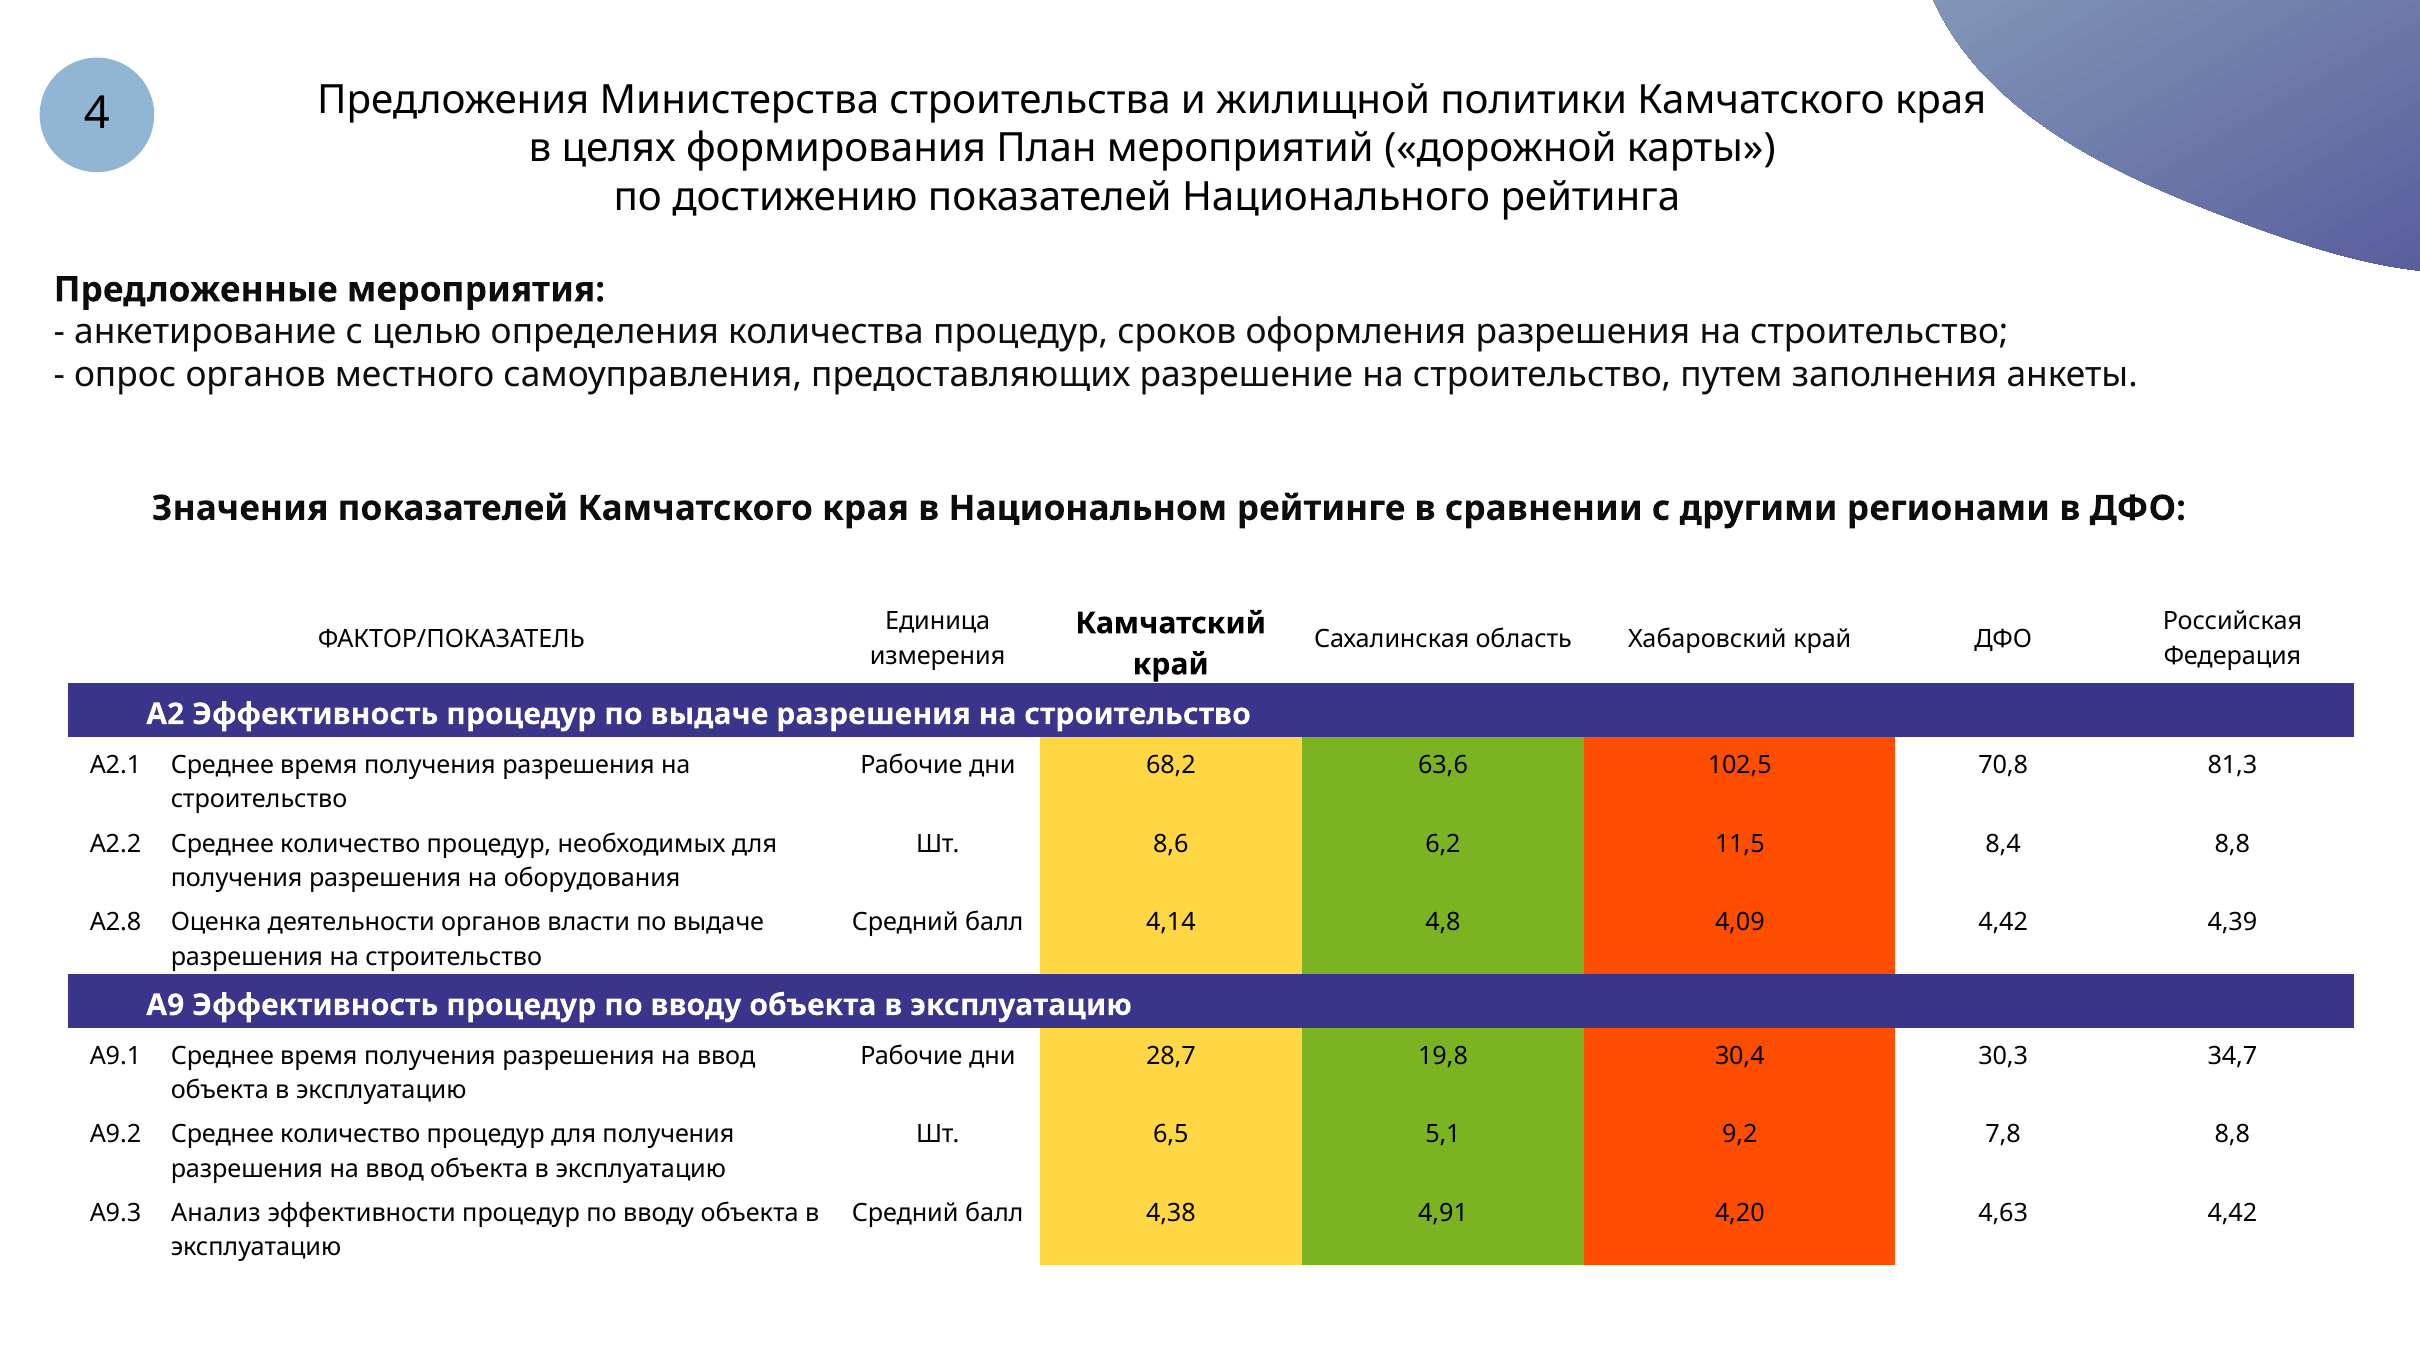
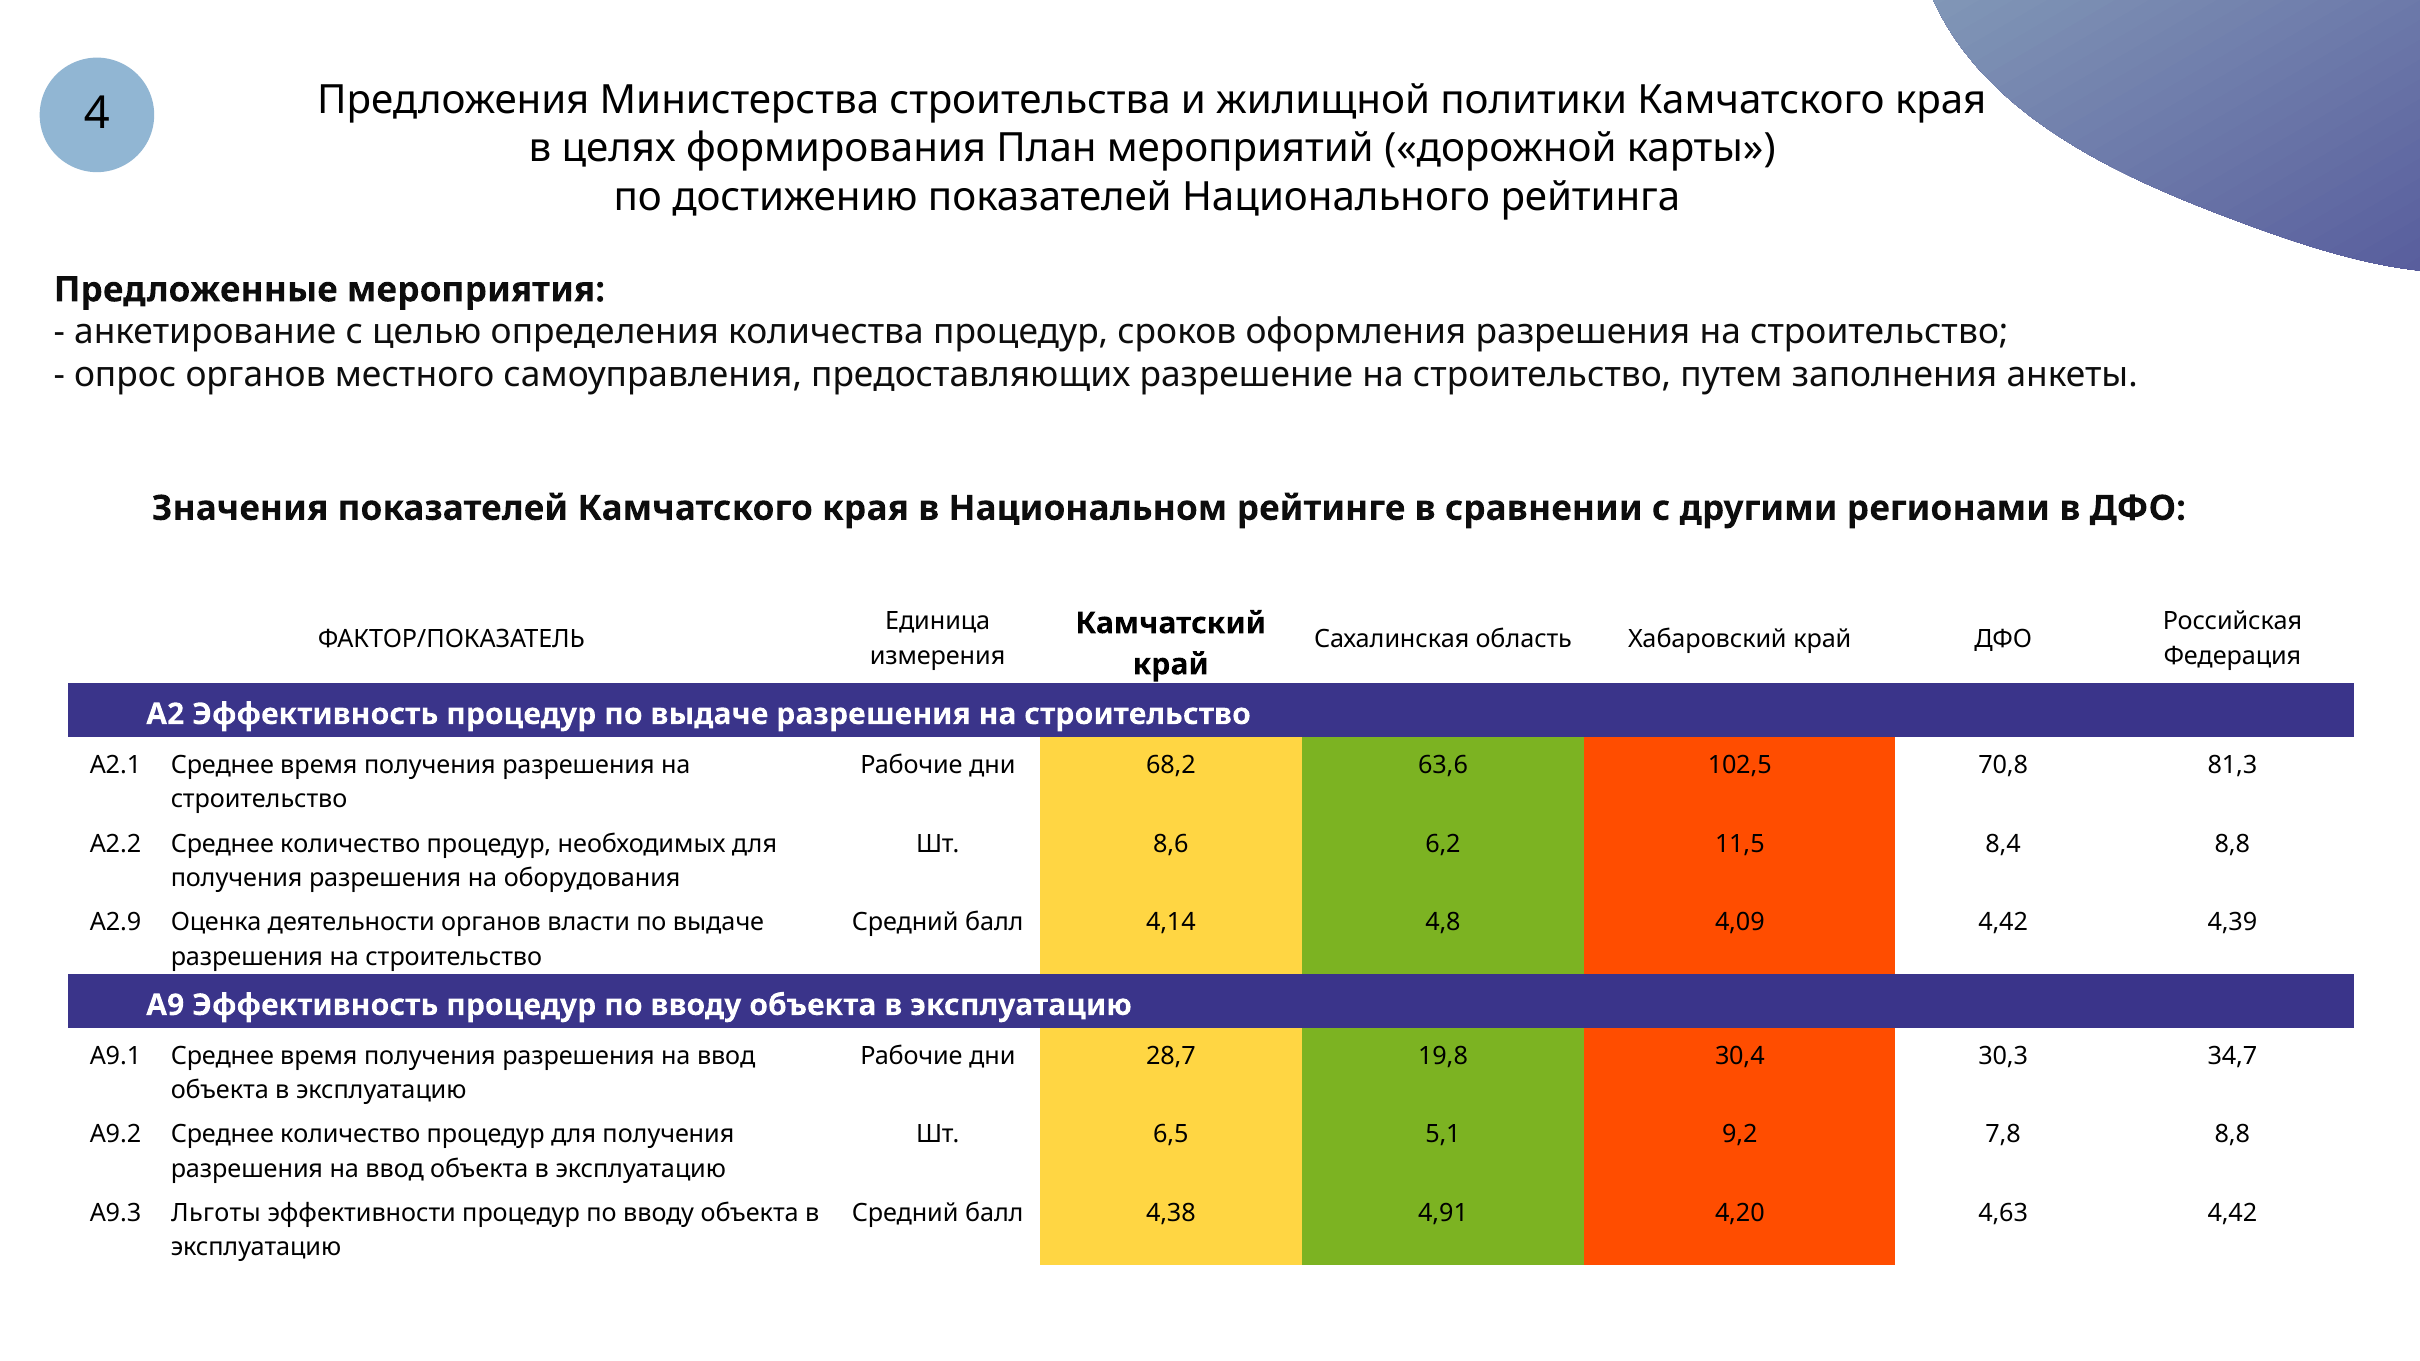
А2.8: А2.8 -> А2.9 (116, 923)
Анализ: Анализ -> Льготы (216, 1214)
